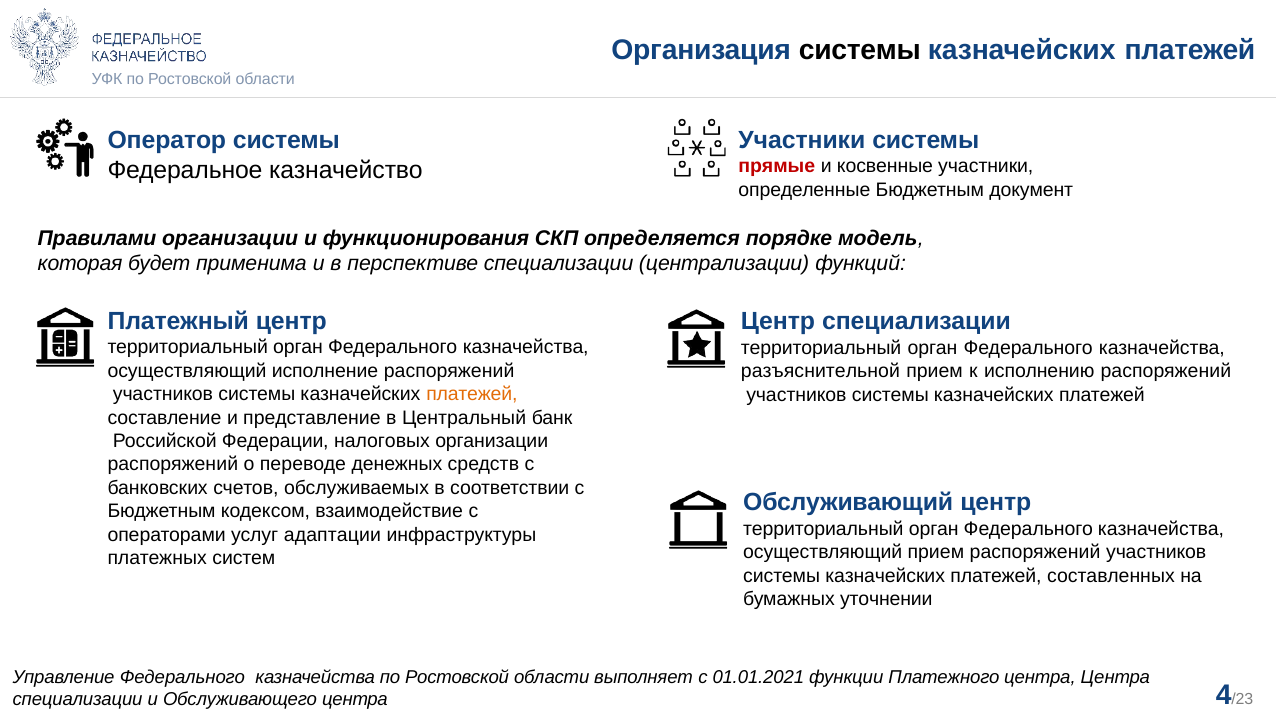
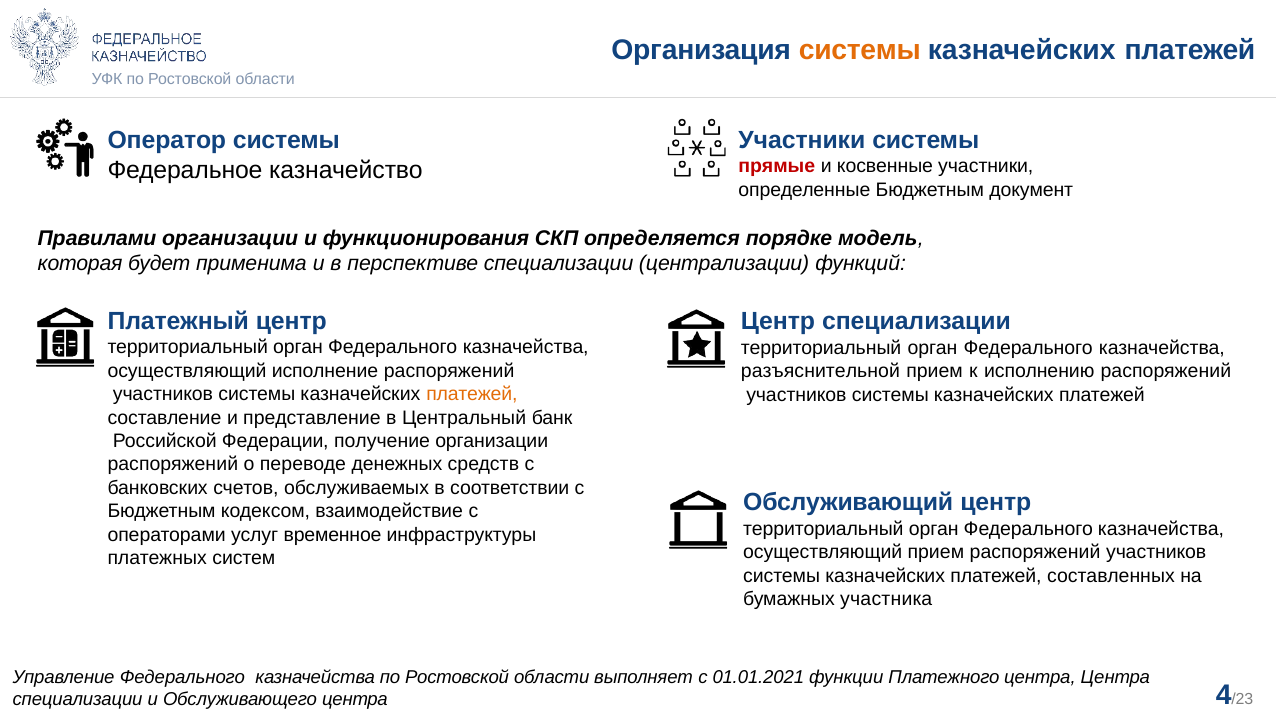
системы colour: black -> orange (860, 50)
налоговых: налоговых -> получение (382, 441)
адаптации: адаптации -> временное (333, 535)
уточнении: уточнении -> участника (886, 599)
